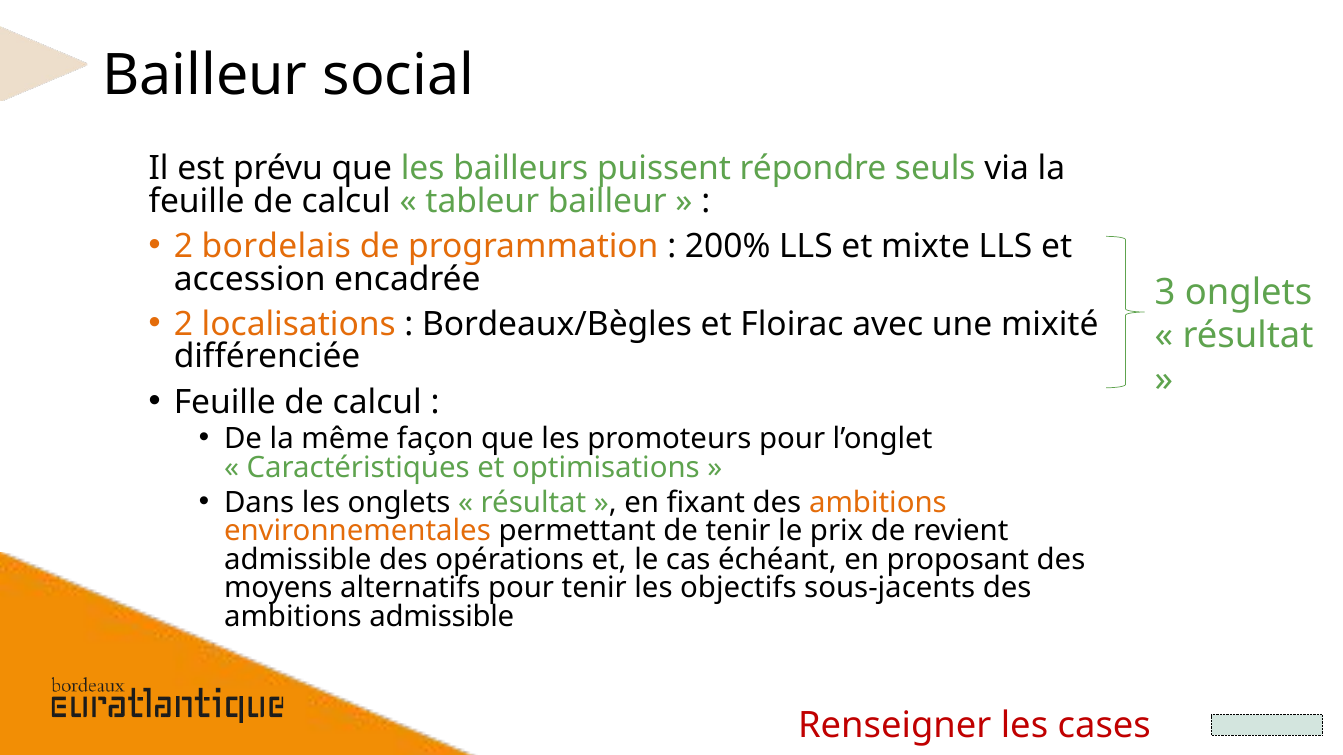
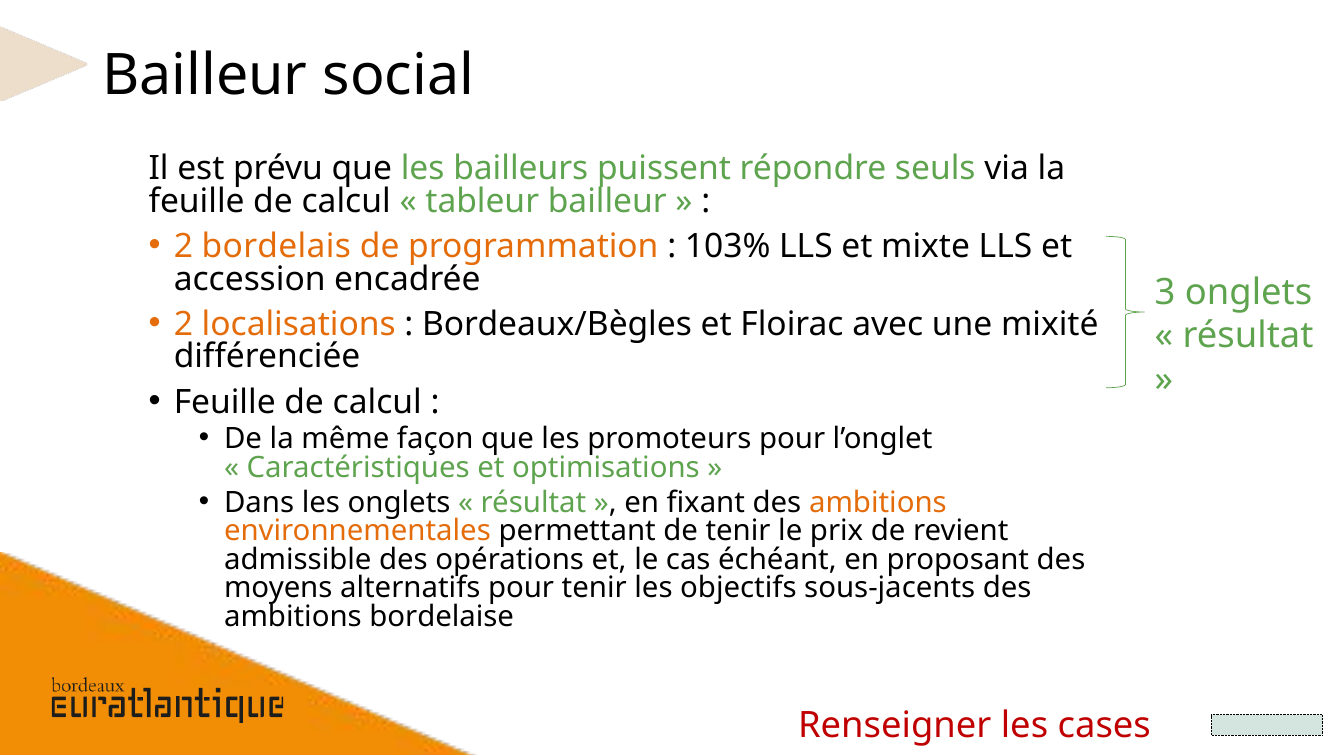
200%: 200% -> 103% (728, 247)
ambitions admissible: admissible -> bordelaise (442, 617)
